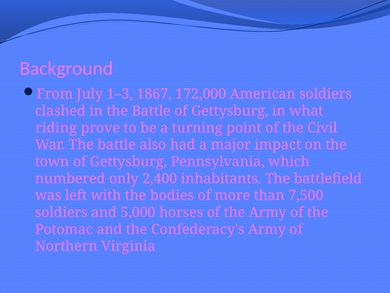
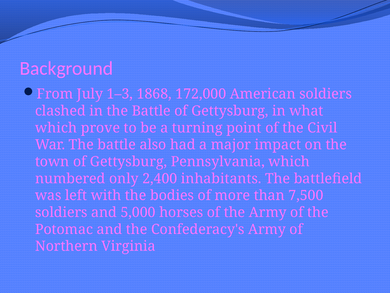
1867: 1867 -> 1868 (154, 94)
riding: riding -> which (56, 128)
